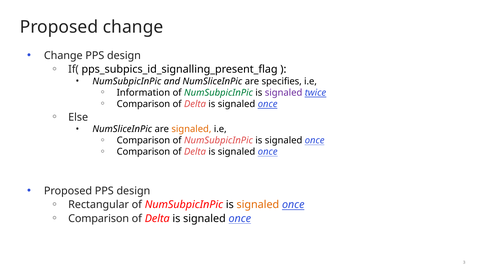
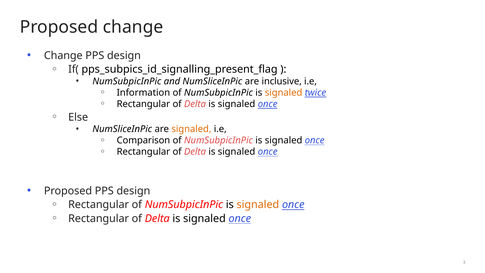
specifies: specifies -> inclusive (282, 81)
NumSubpicInPic colour: green -> black (218, 93)
signaled colour: purple -> orange (284, 93)
Comparison: Comparison -> Rectangular (143, 104)
Comparison: Comparison -> Rectangular (143, 152)
Comparison: Comparison -> Rectangular (99, 218)
